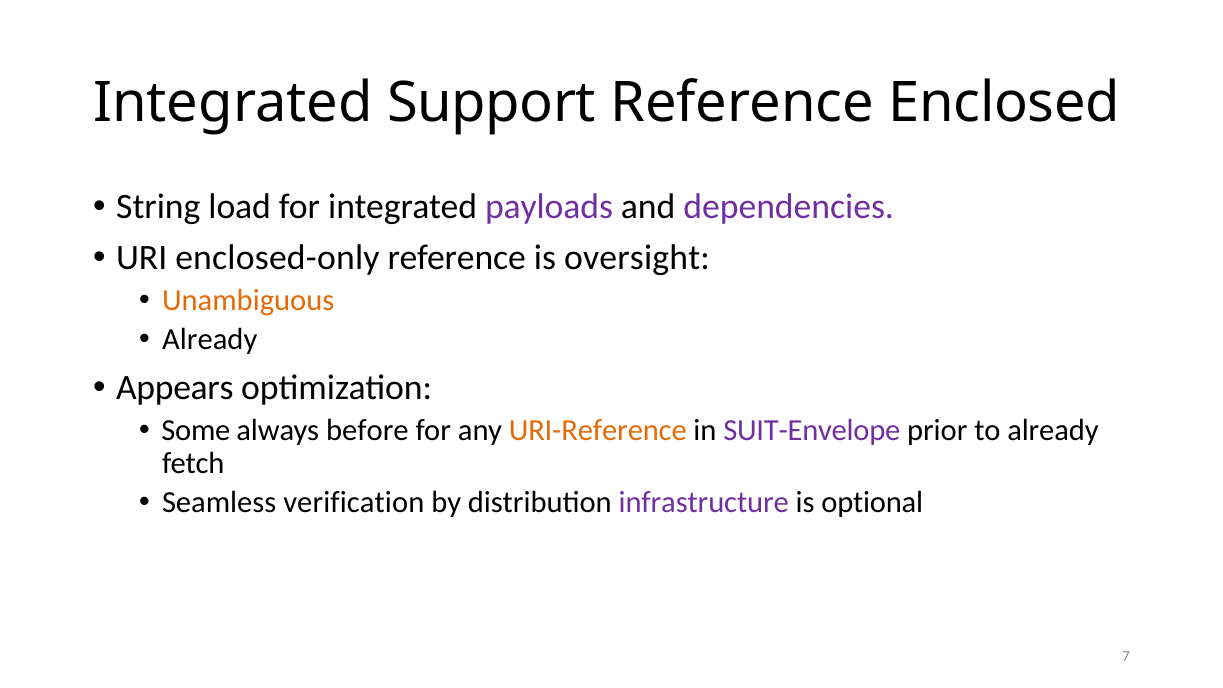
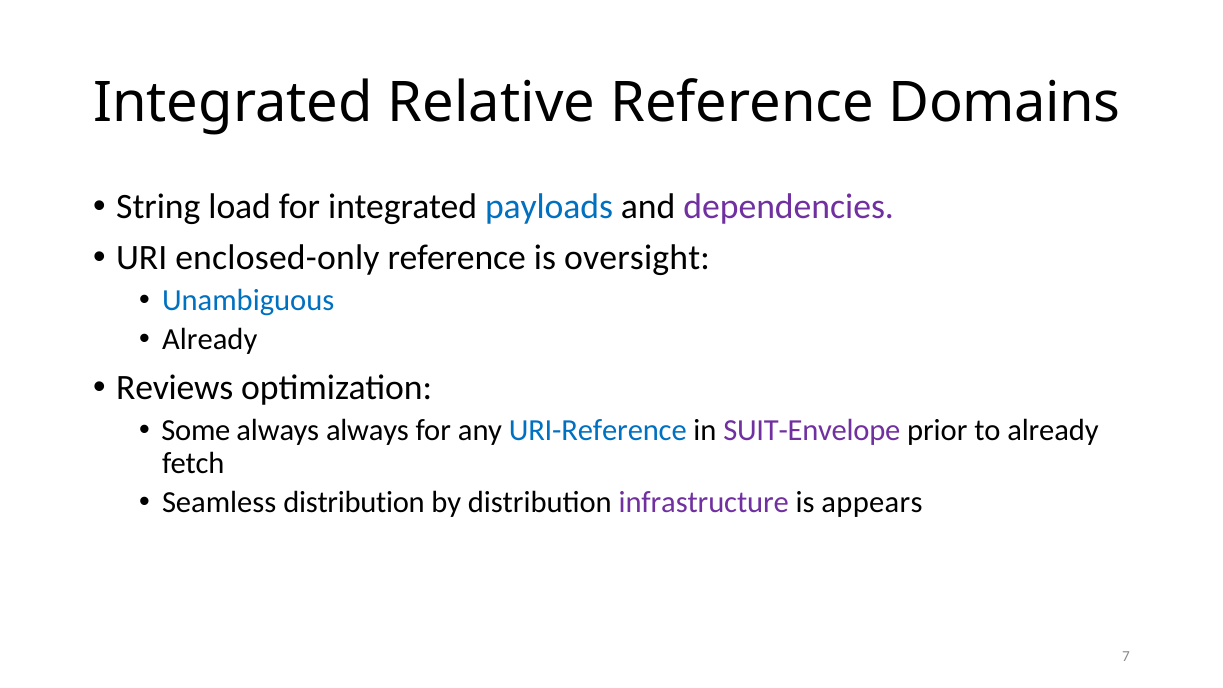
Support: Support -> Relative (491, 103)
Enclosed: Enclosed -> Domains (1005, 103)
payloads colour: purple -> blue (549, 207)
Unambiguous colour: orange -> blue (248, 300)
Appears: Appears -> Reviews (175, 388)
always before: before -> always (367, 430)
URI-Reference colour: orange -> blue (598, 430)
Seamless verification: verification -> distribution (354, 503)
optional: optional -> appears (872, 503)
